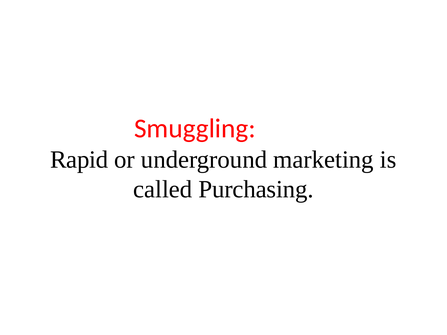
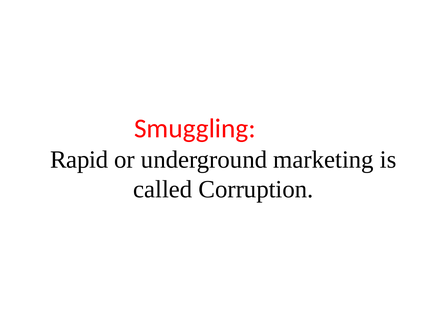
Purchasing: Purchasing -> Corruption (256, 189)
